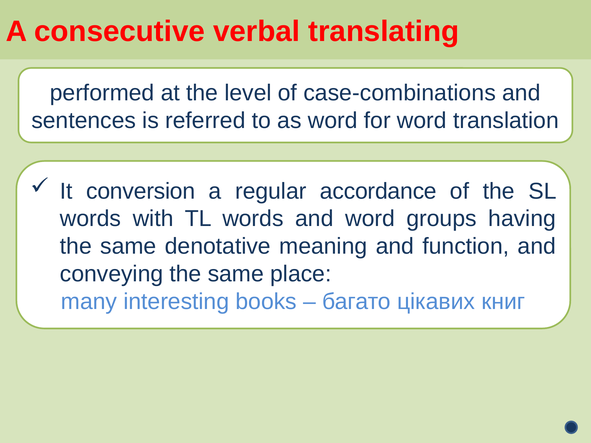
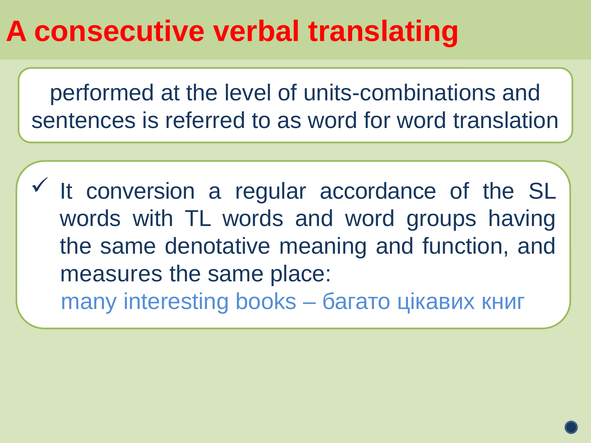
case-combinations: case-combinations -> units-combinations (400, 93)
conveying: conveying -> measures (111, 274)
